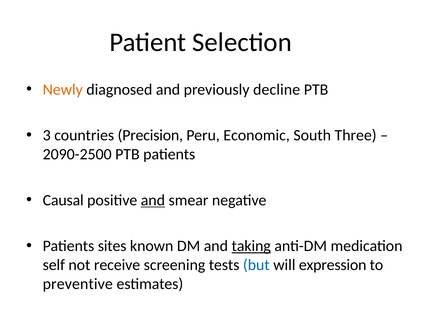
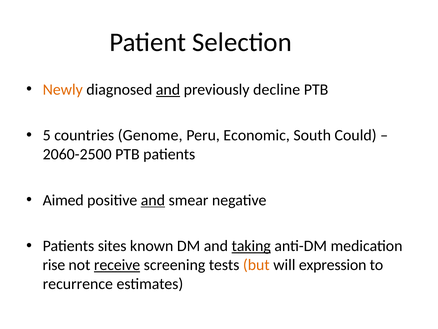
and underline: none -> present (168, 89)
3: 3 -> 5 (47, 135)
Precision: Precision -> Genome (150, 135)
Three: Three -> Could (356, 135)
2090-2500: 2090-2500 -> 2060-2500 (77, 154)
Causal: Causal -> Aimed (63, 200)
self: self -> rise (54, 265)
receive underline: none -> present (117, 265)
but colour: blue -> orange (256, 265)
preventive: preventive -> recurrence (78, 284)
